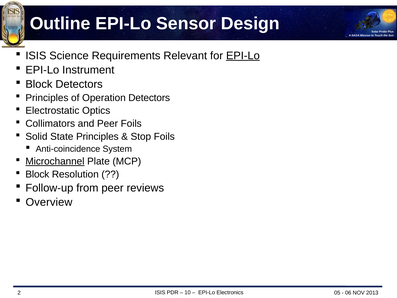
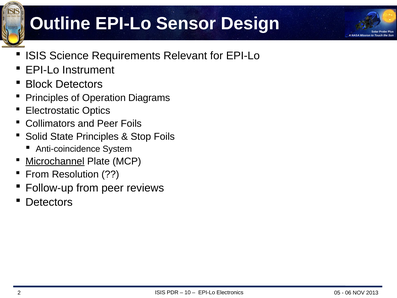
EPI-Lo underline: present -> none (243, 56)
Operation Detectors: Detectors -> Diagrams (149, 98)
Block: Block -> From (37, 174)
Overview: Overview -> Detectors (49, 202)
